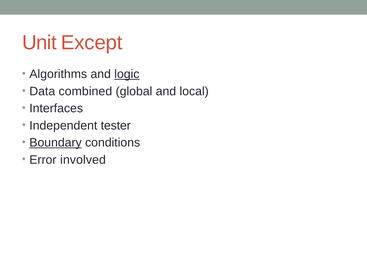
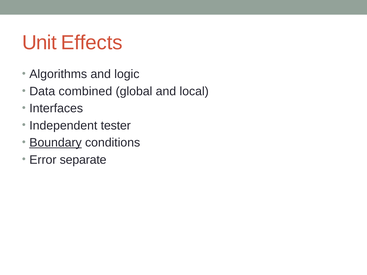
Except: Except -> Effects (92, 43)
logic underline: present -> none (127, 74)
involved: involved -> separate (83, 160)
